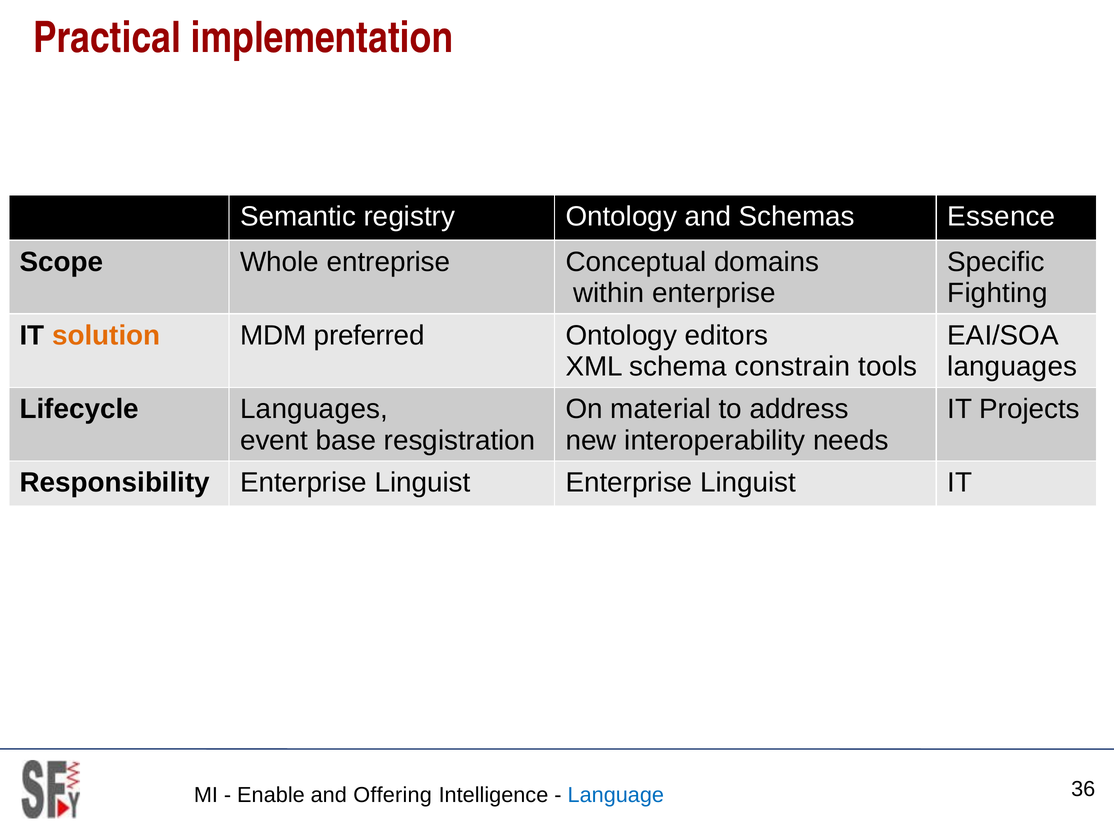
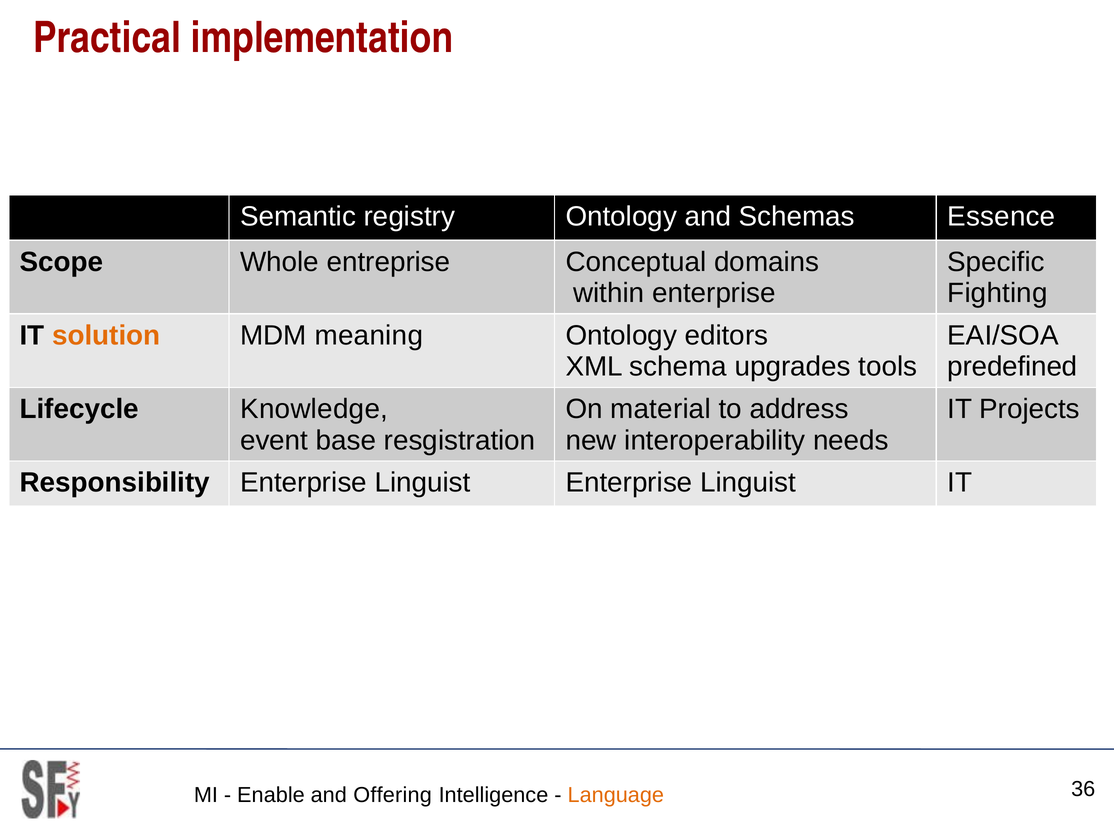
preferred: preferred -> meaning (369, 335)
constrain: constrain -> upgrades (793, 366)
languages: languages -> predefined (1012, 366)
Lifecycle Languages: Languages -> Knowledge (314, 409)
Language colour: blue -> orange (616, 794)
